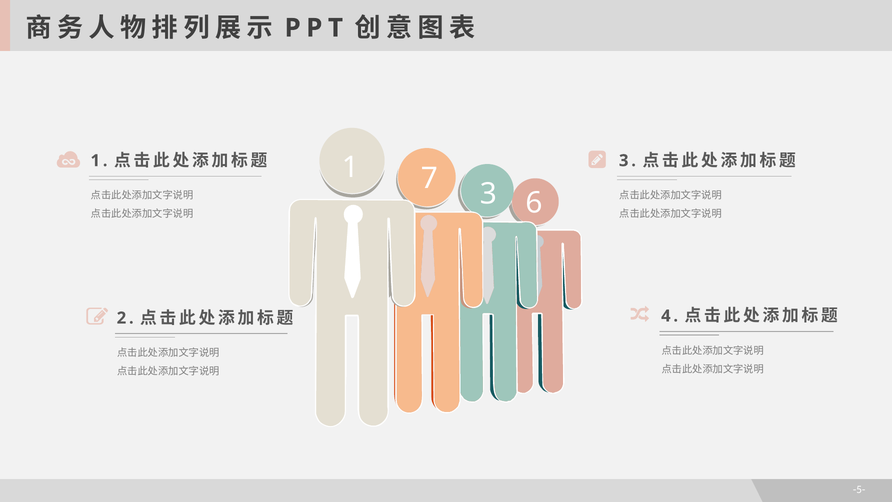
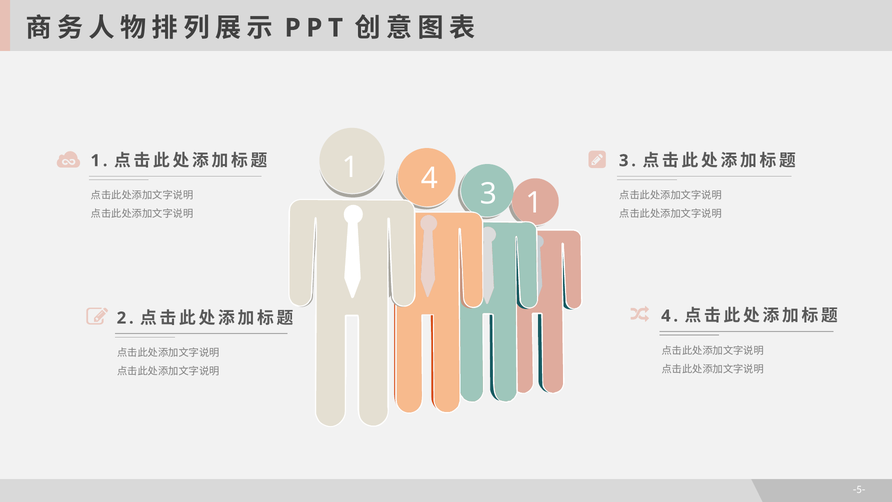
1 7: 7 -> 4 (429, 178)
3 6: 6 -> 1 (534, 203)
